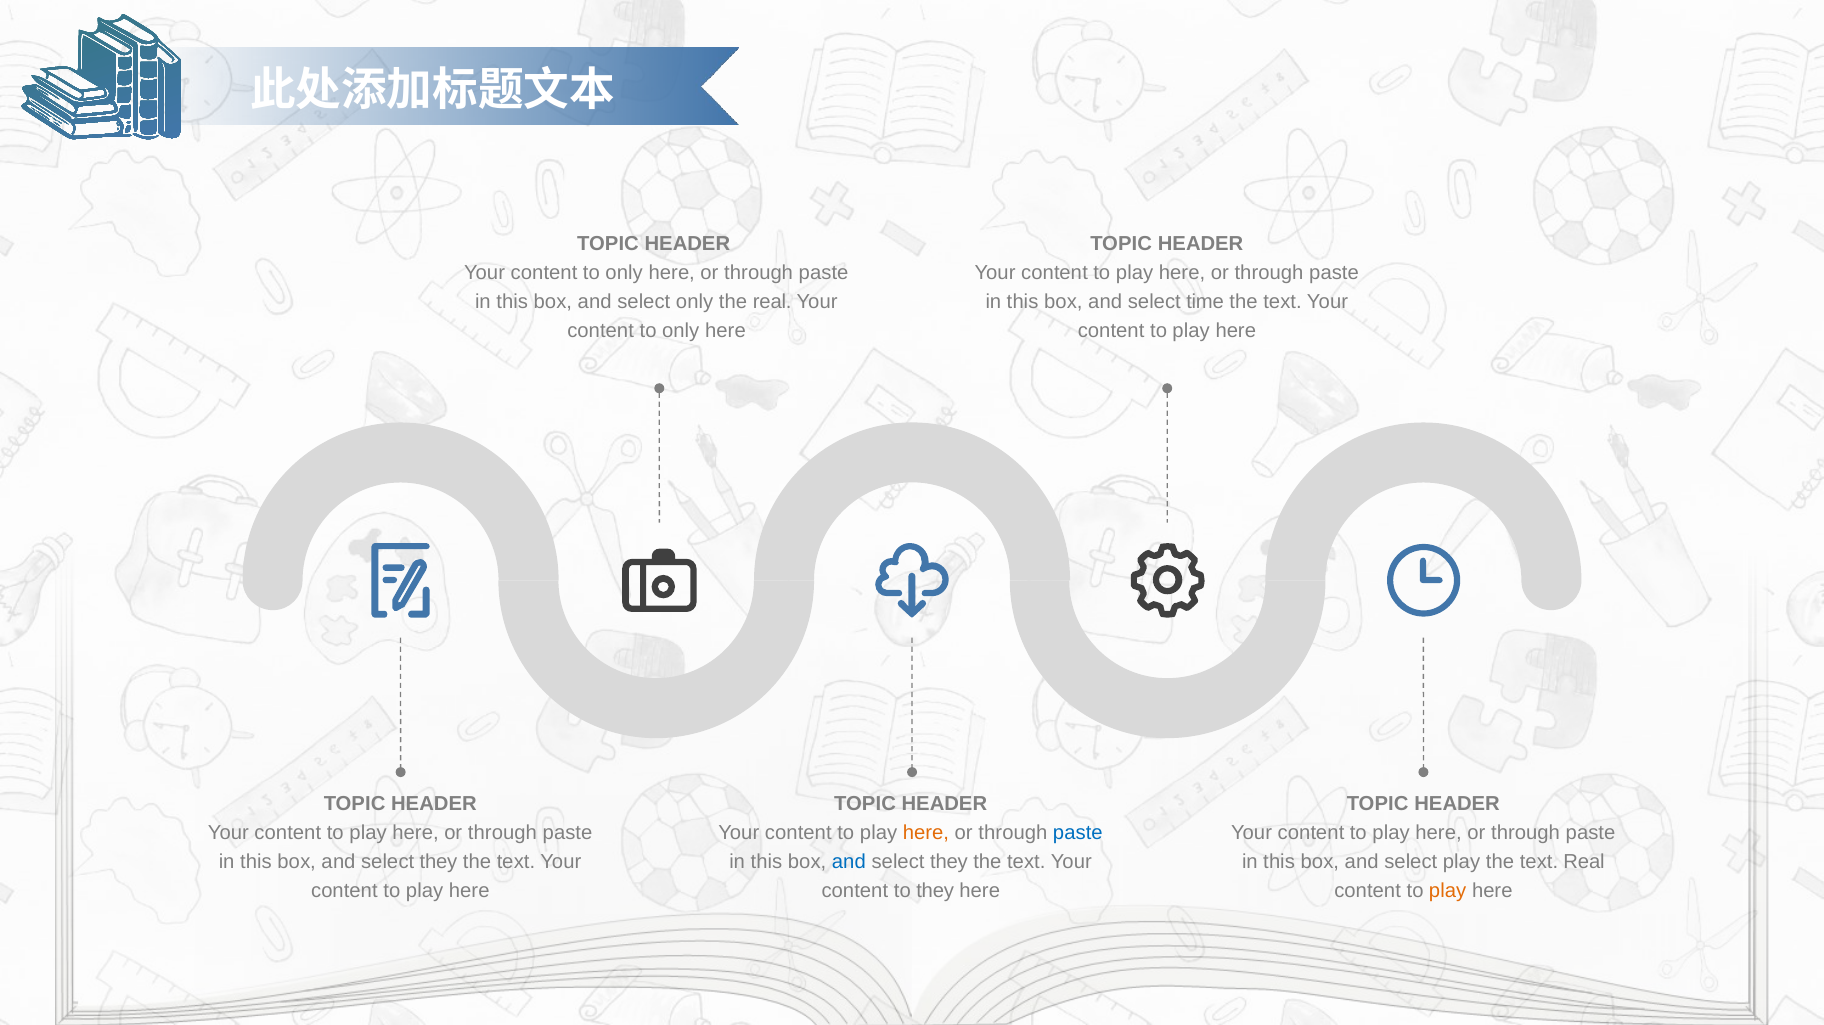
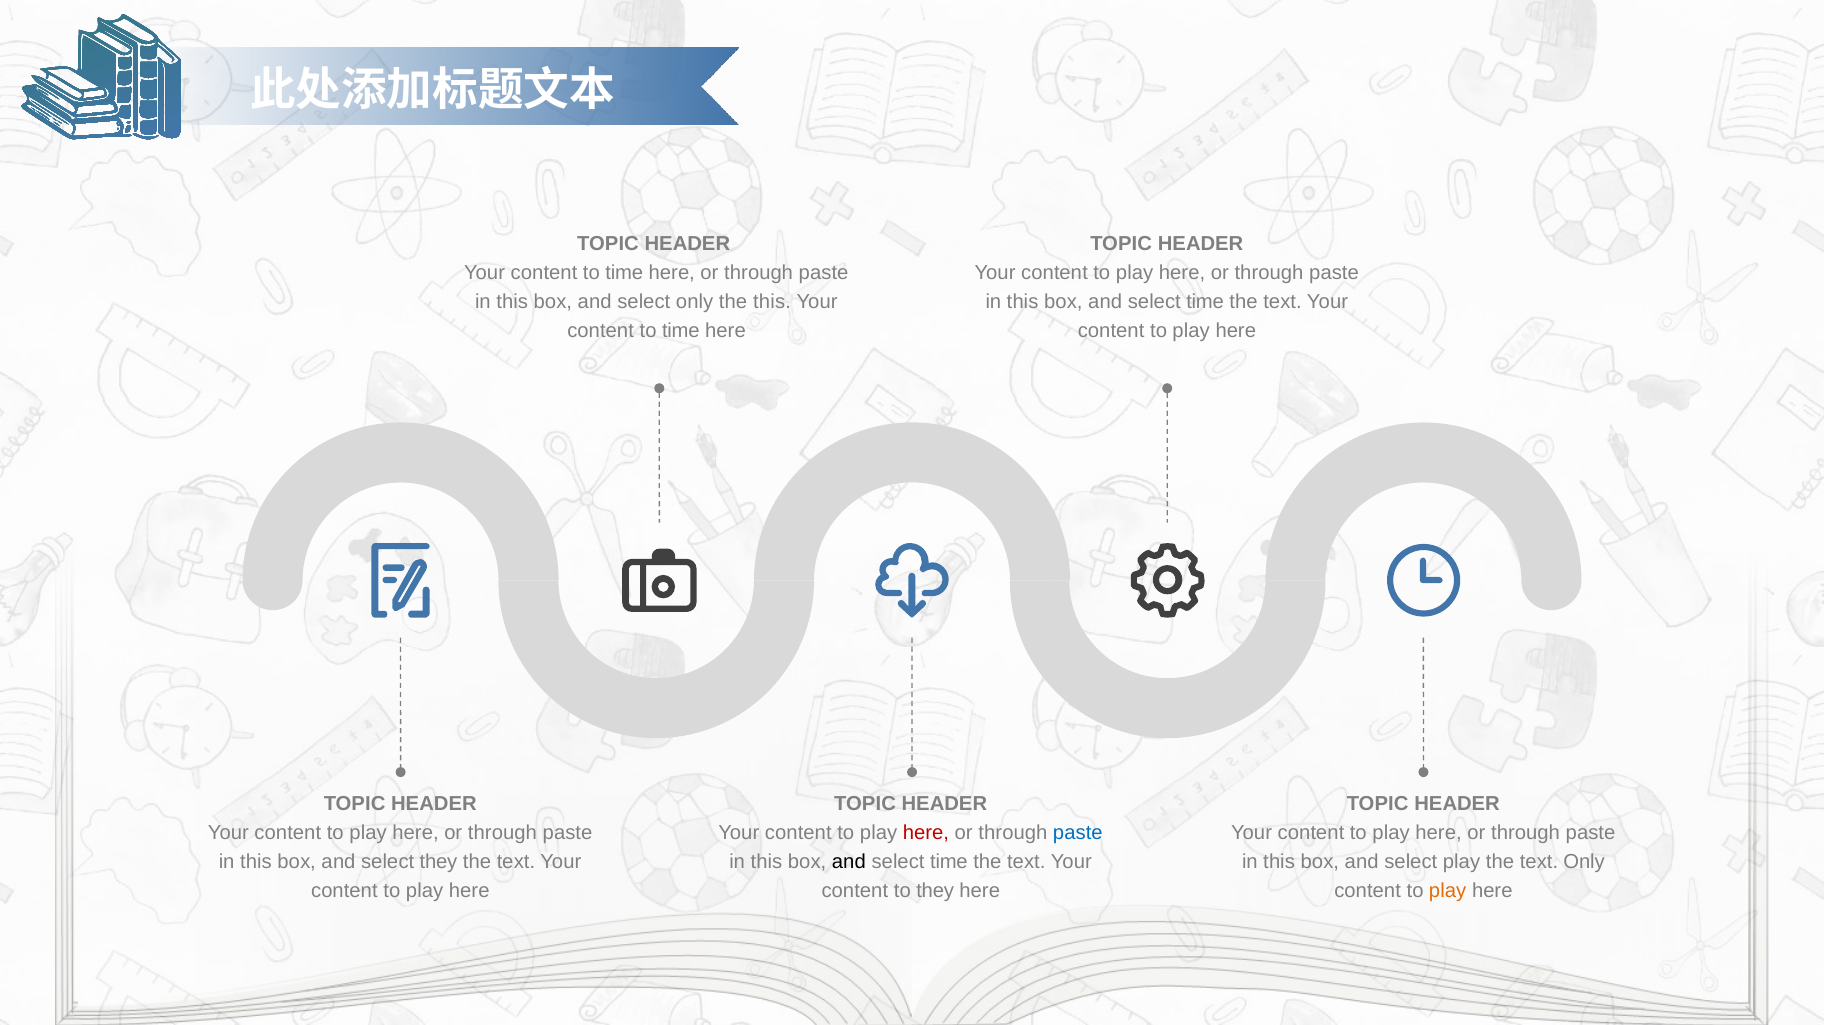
only: only -> time (624, 273)
the real: real -> this (772, 302)
only: only -> time (681, 331)
here colour: orange -> red (926, 833)
and colour: blue -> black (849, 862)
they: they -> time (949, 862)
text Real: Real -> Only (1584, 862)
